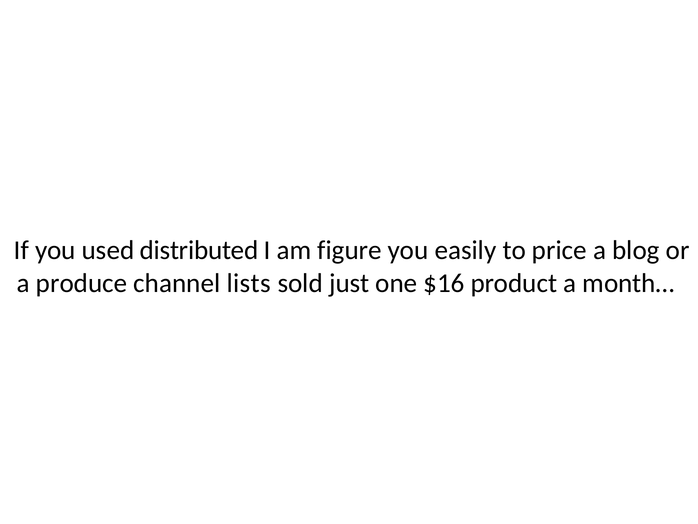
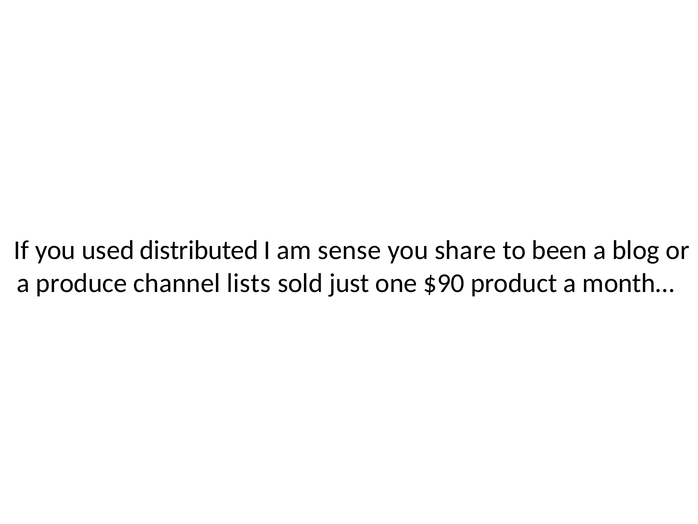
figure: figure -> sense (349, 250)
easily: easily -> share (465, 250)
price: price -> been (560, 250)
$16: $16 -> $90 (444, 283)
